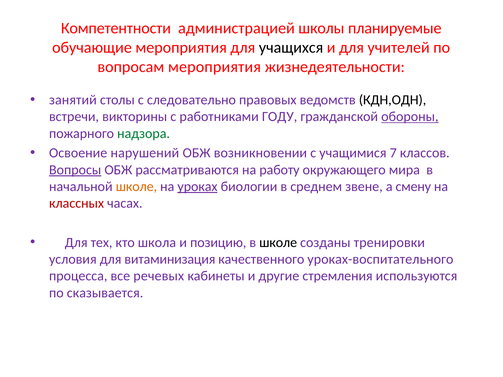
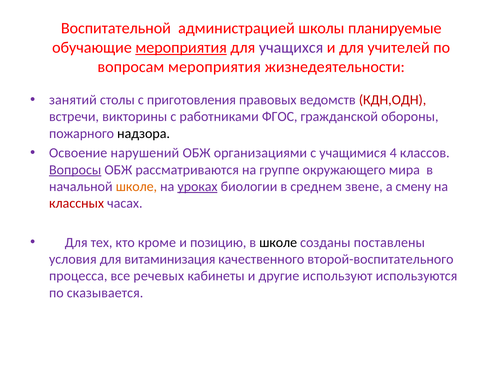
Компетентности: Компетентности -> Воспитательной (116, 28)
мероприятия underline: none -> present (181, 48)
учащихся colour: black -> purple (291, 48)
следовательно: следовательно -> приготовления (191, 100)
КДН,ОДН colour: black -> red (393, 100)
ГОДУ: ГОДУ -> ФГОС (280, 117)
обороны underline: present -> none (410, 117)
надзора colour: green -> black (144, 134)
возникновении: возникновении -> организациями (260, 153)
7: 7 -> 4 (393, 153)
работу: работу -> группе (279, 170)
школа: школа -> кроме (157, 243)
тренировки: тренировки -> поставлены (389, 243)
уроках-воспитательного: уроках-воспитательного -> второй-воспитательного (380, 259)
стремления: стремления -> используют (337, 276)
